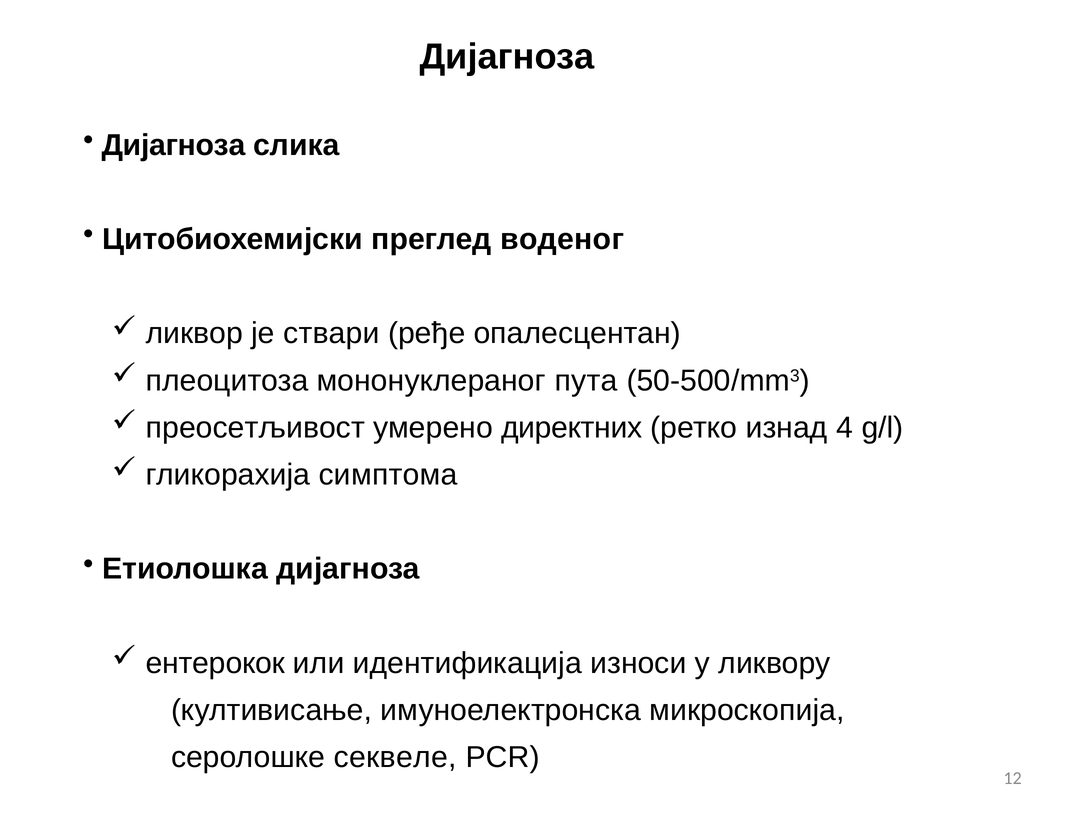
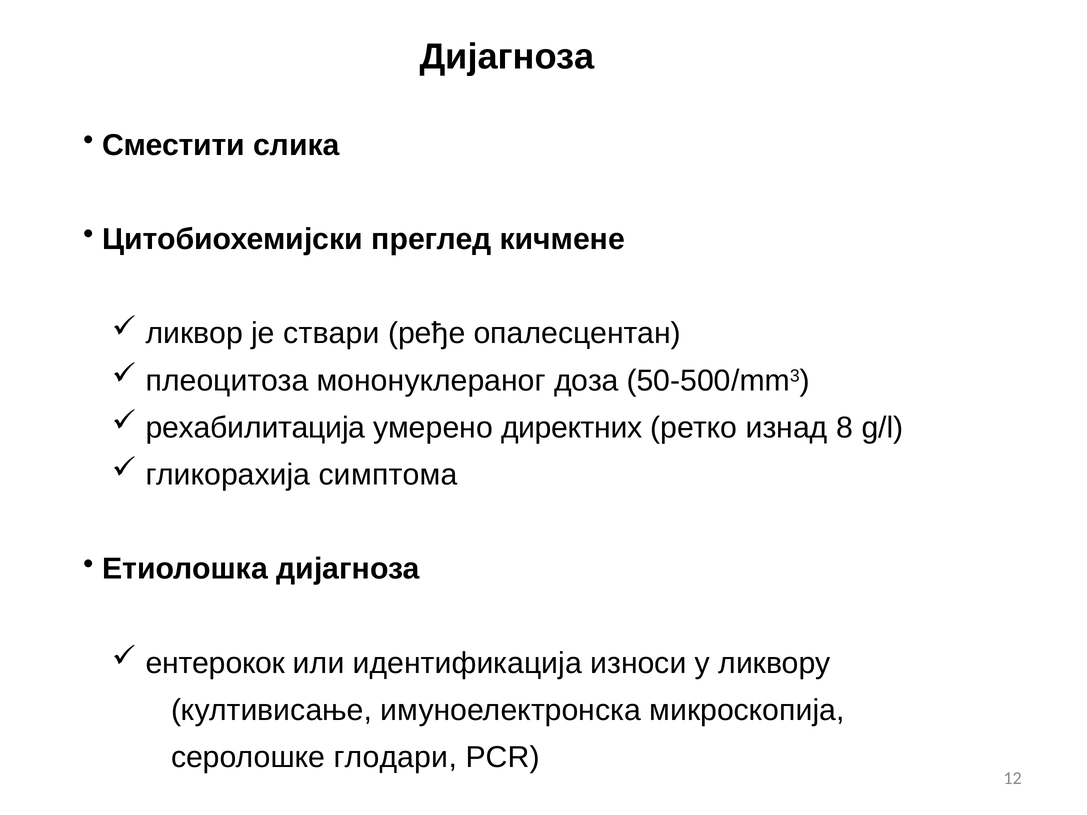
Дијагноза: Дијагноза -> Сместити (174, 145)
воденог: воденог -> кичмене (562, 239)
пута: пута -> доза (586, 381)
преосетљивост: преосетљивост -> рехабилитација (256, 428)
4: 4 -> 8 (845, 428)
секвеле: секвеле -> глодари (395, 758)
